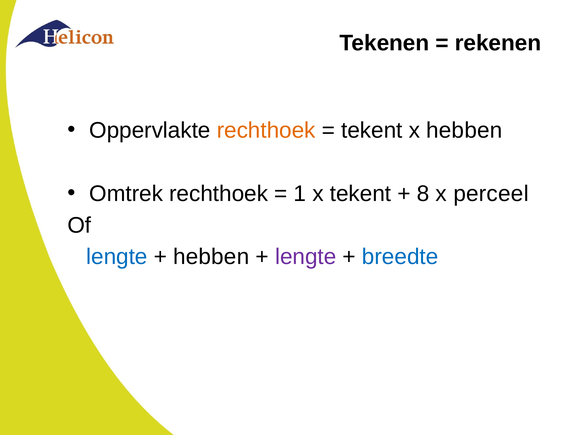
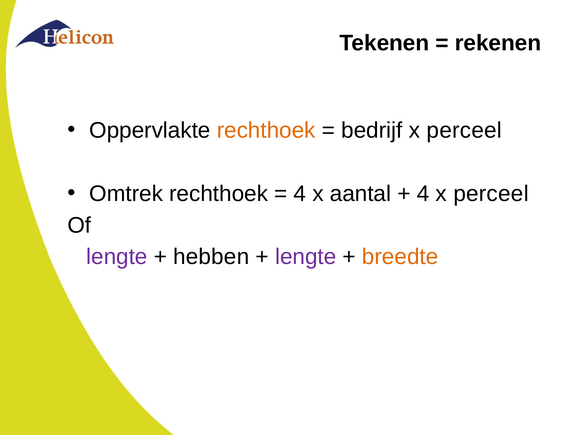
tekent: tekent -> bedrijf (372, 130)
hebben: hebben -> perceel (464, 130)
1: 1 -> 4 (300, 194)
x tekent: tekent -> aantal (361, 194)
8: 8 -> 4 (423, 194)
lengte colour: blue -> purple (117, 257)
breedte colour: blue -> orange (400, 257)
